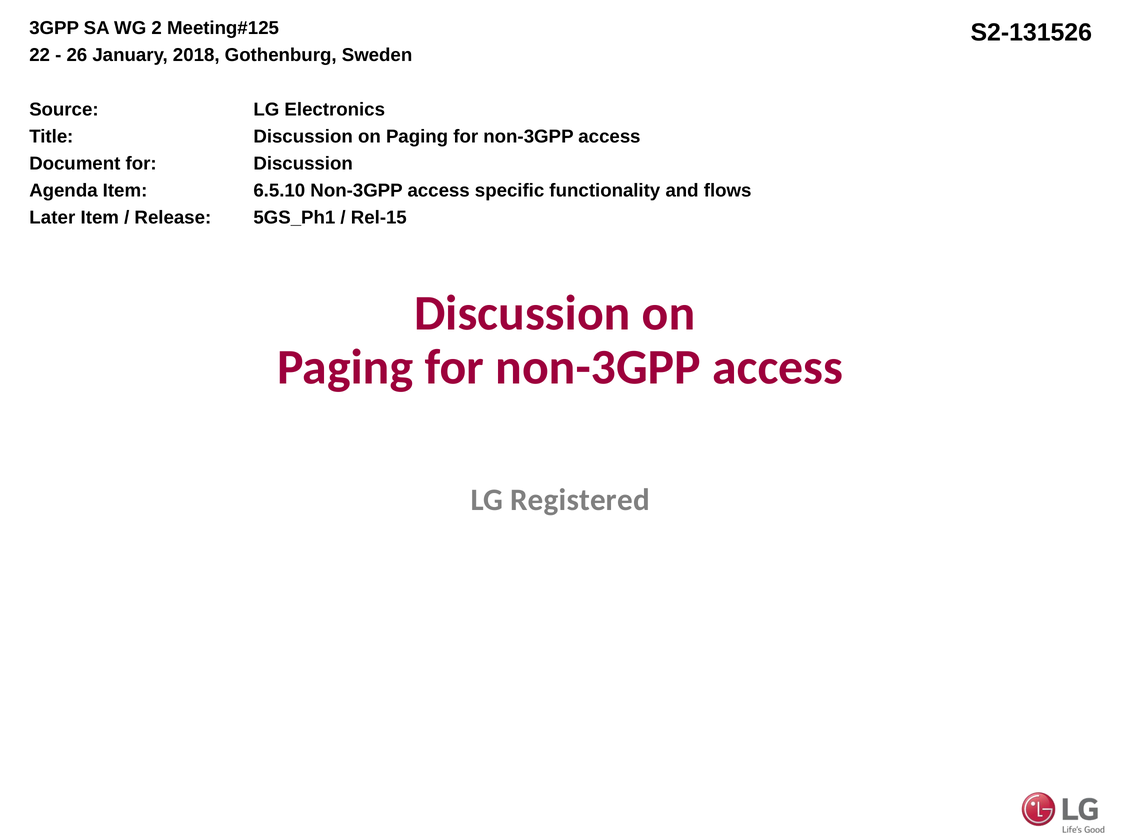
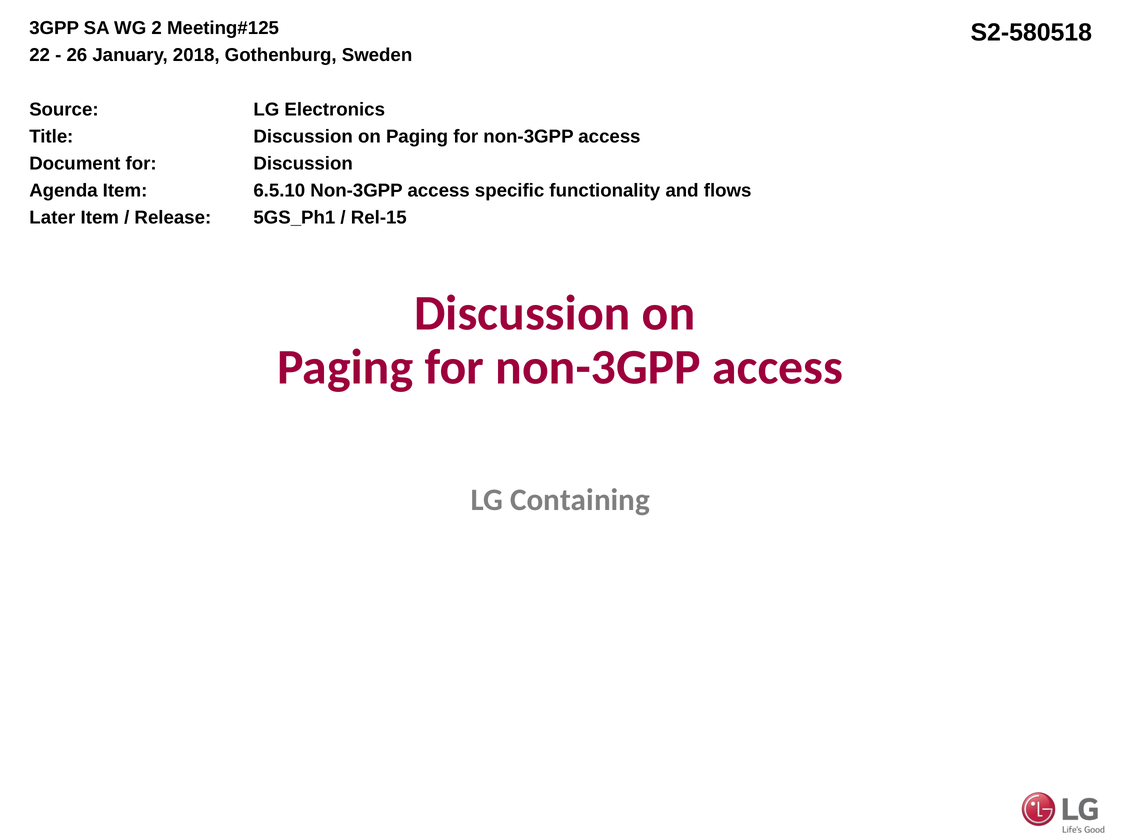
S2-131526: S2-131526 -> S2-580518 (1031, 32)
Registered: Registered -> Containing (580, 500)
